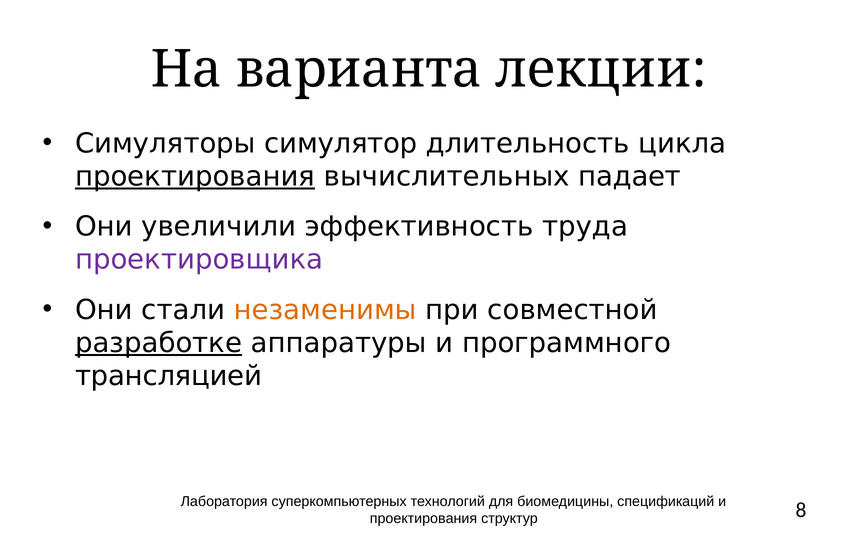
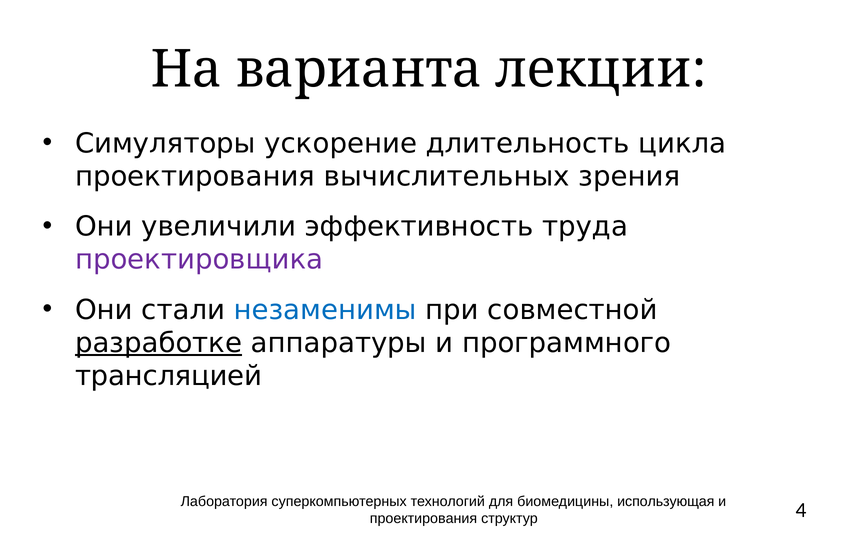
симулятор: симулятор -> ускорение (341, 143)
проектирования underline: present -> none (195, 177)
падает: падает -> зрения (629, 177)
незаменимы colour: orange -> blue (325, 310)
спецификаций: спецификаций -> использующая (666, 501)
8: 8 -> 4 (801, 510)
